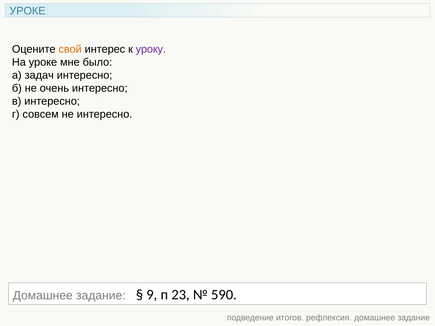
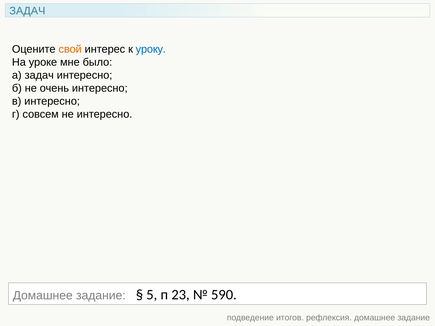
УРОКЕ: УРОКЕ -> ЗАДАЧ (27, 11)
уроку colour: purple -> blue (151, 49)
9: 9 -> 5 (152, 295)
